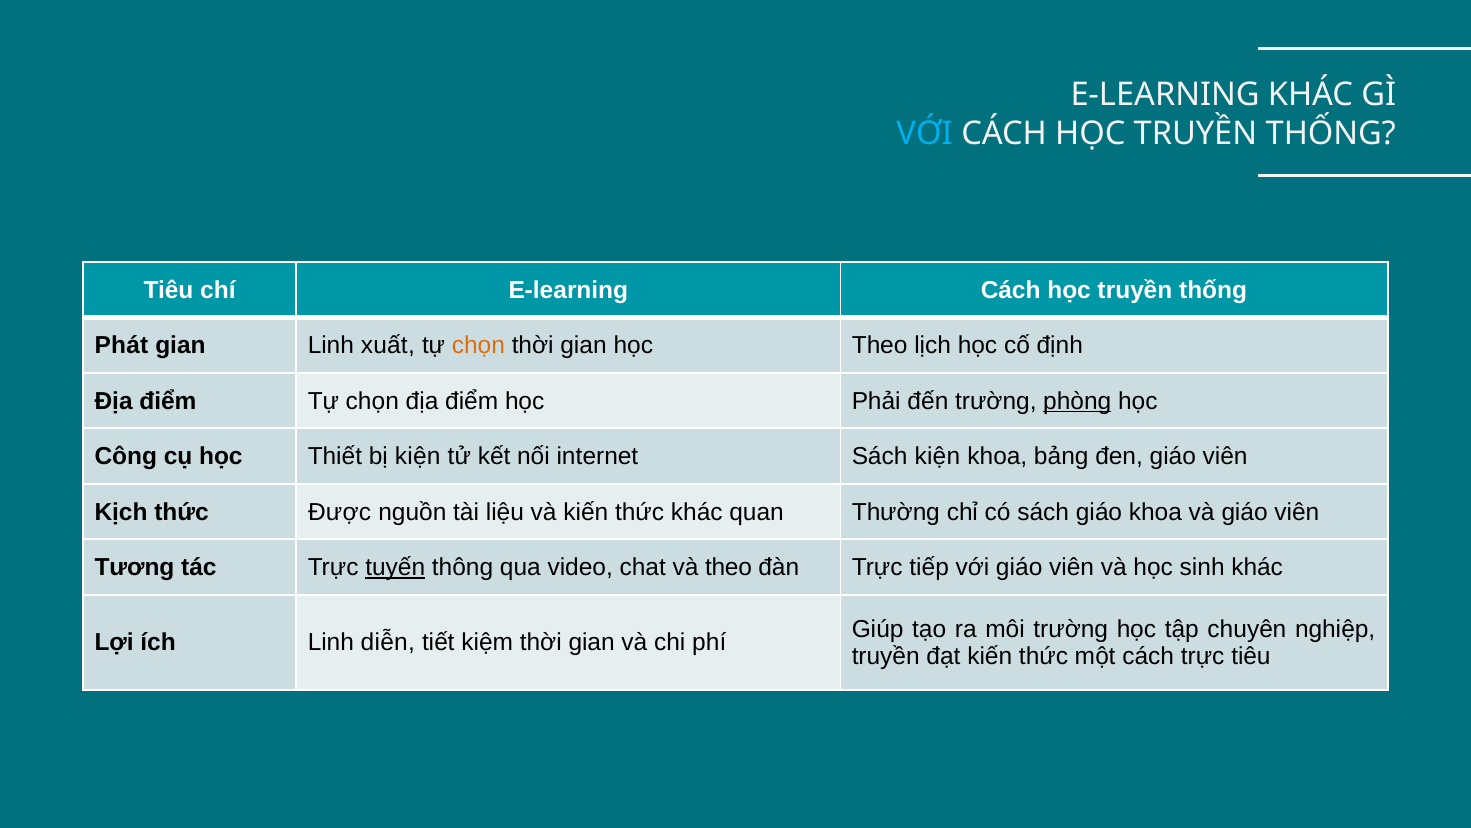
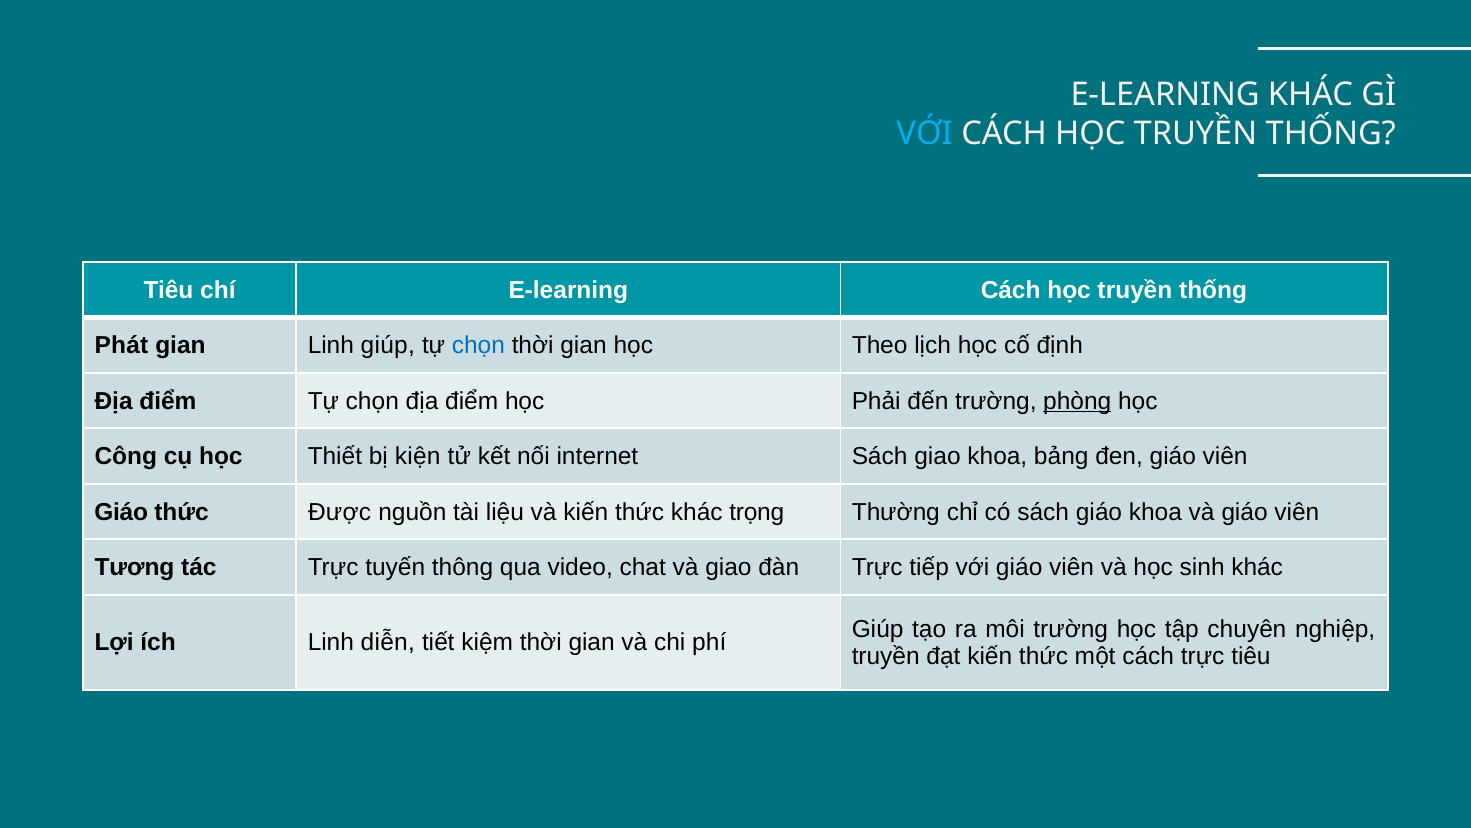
Linh xuất: xuất -> giúp (388, 345)
chọn colour: orange -> blue (478, 345)
Sách kiện: kiện -> giao (937, 456)
Kịch: Kịch -> Giáo (121, 512)
quan: quan -> trọng (757, 512)
tuyến underline: present -> none (395, 567)
và theo: theo -> giao (728, 567)
